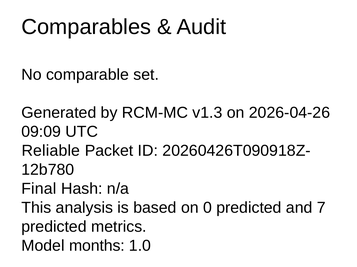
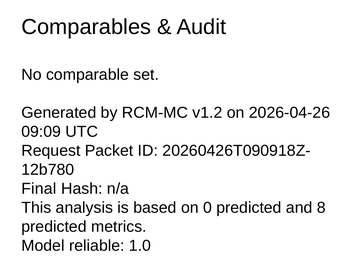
v1.3: v1.3 -> v1.2 (207, 113)
Reliable: Reliable -> Request (51, 151)
7: 7 -> 8 (321, 208)
months: months -> reliable (97, 246)
